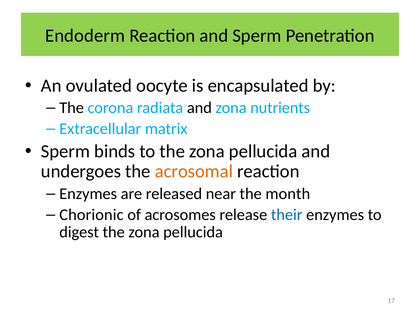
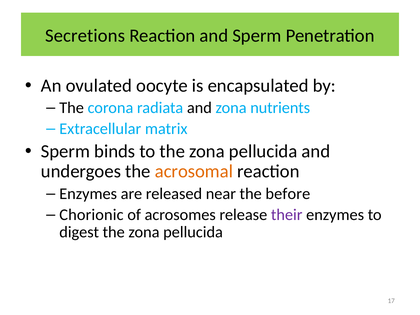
Endoderm: Endoderm -> Secretions (85, 36)
month: month -> before (288, 194)
their colour: blue -> purple (287, 215)
